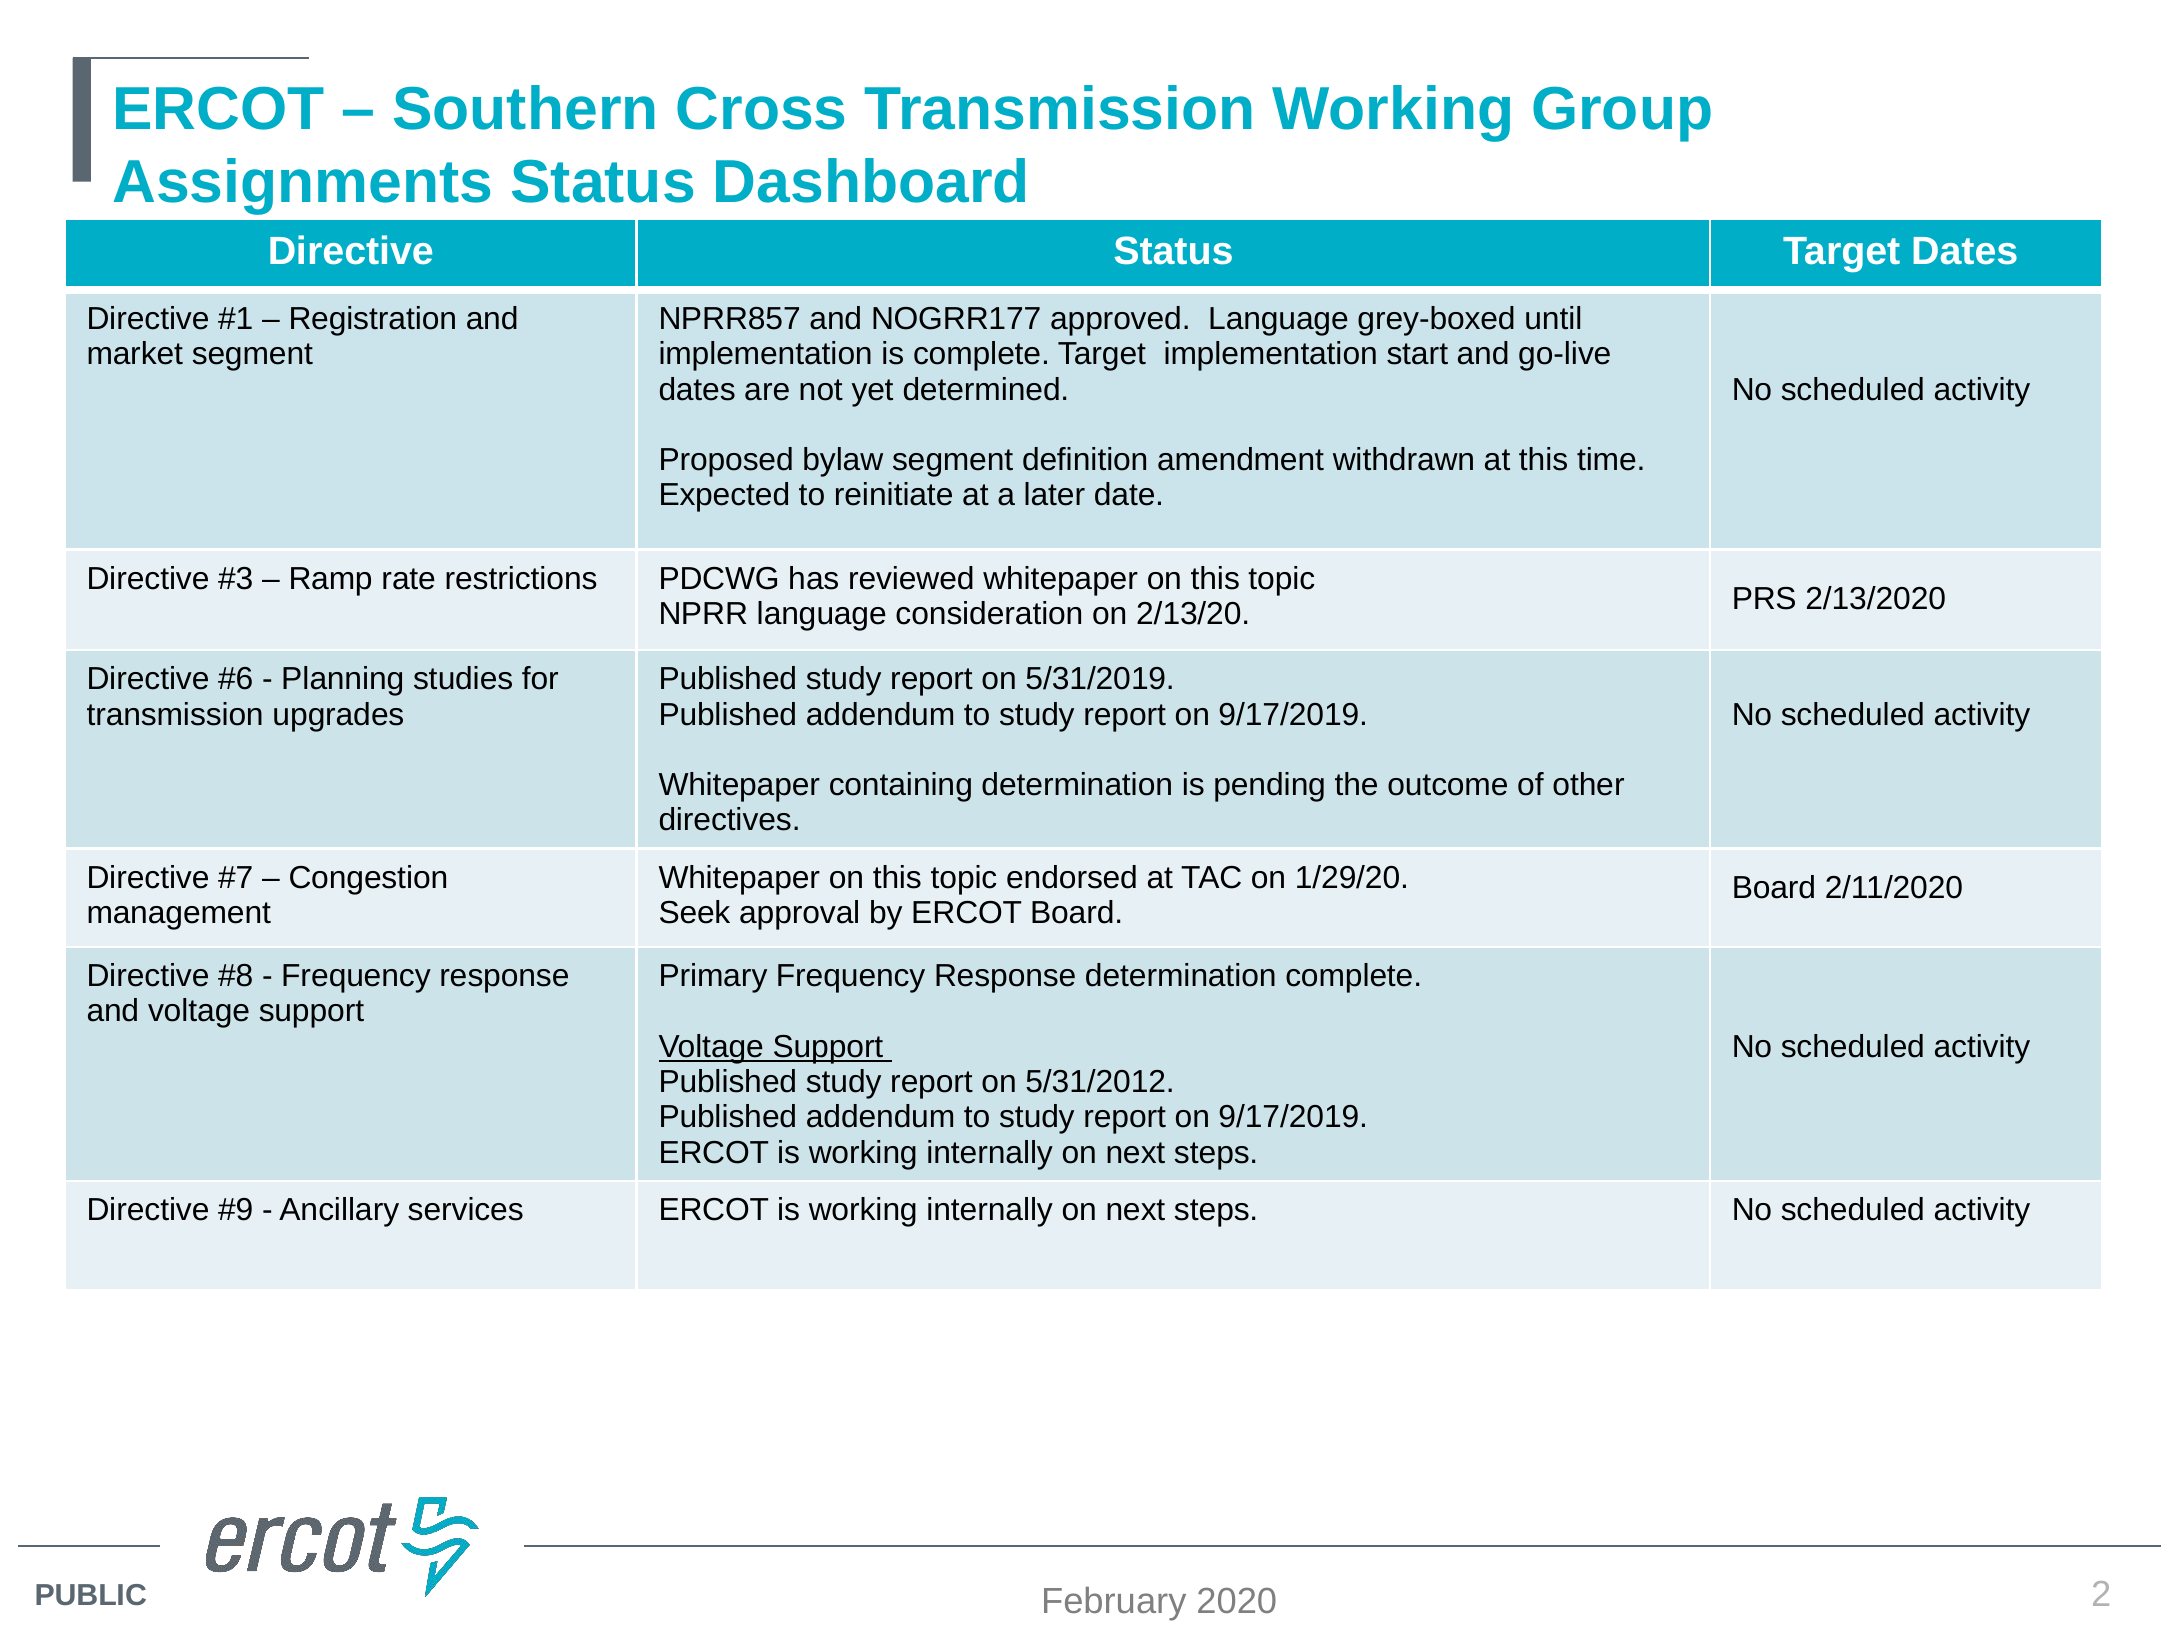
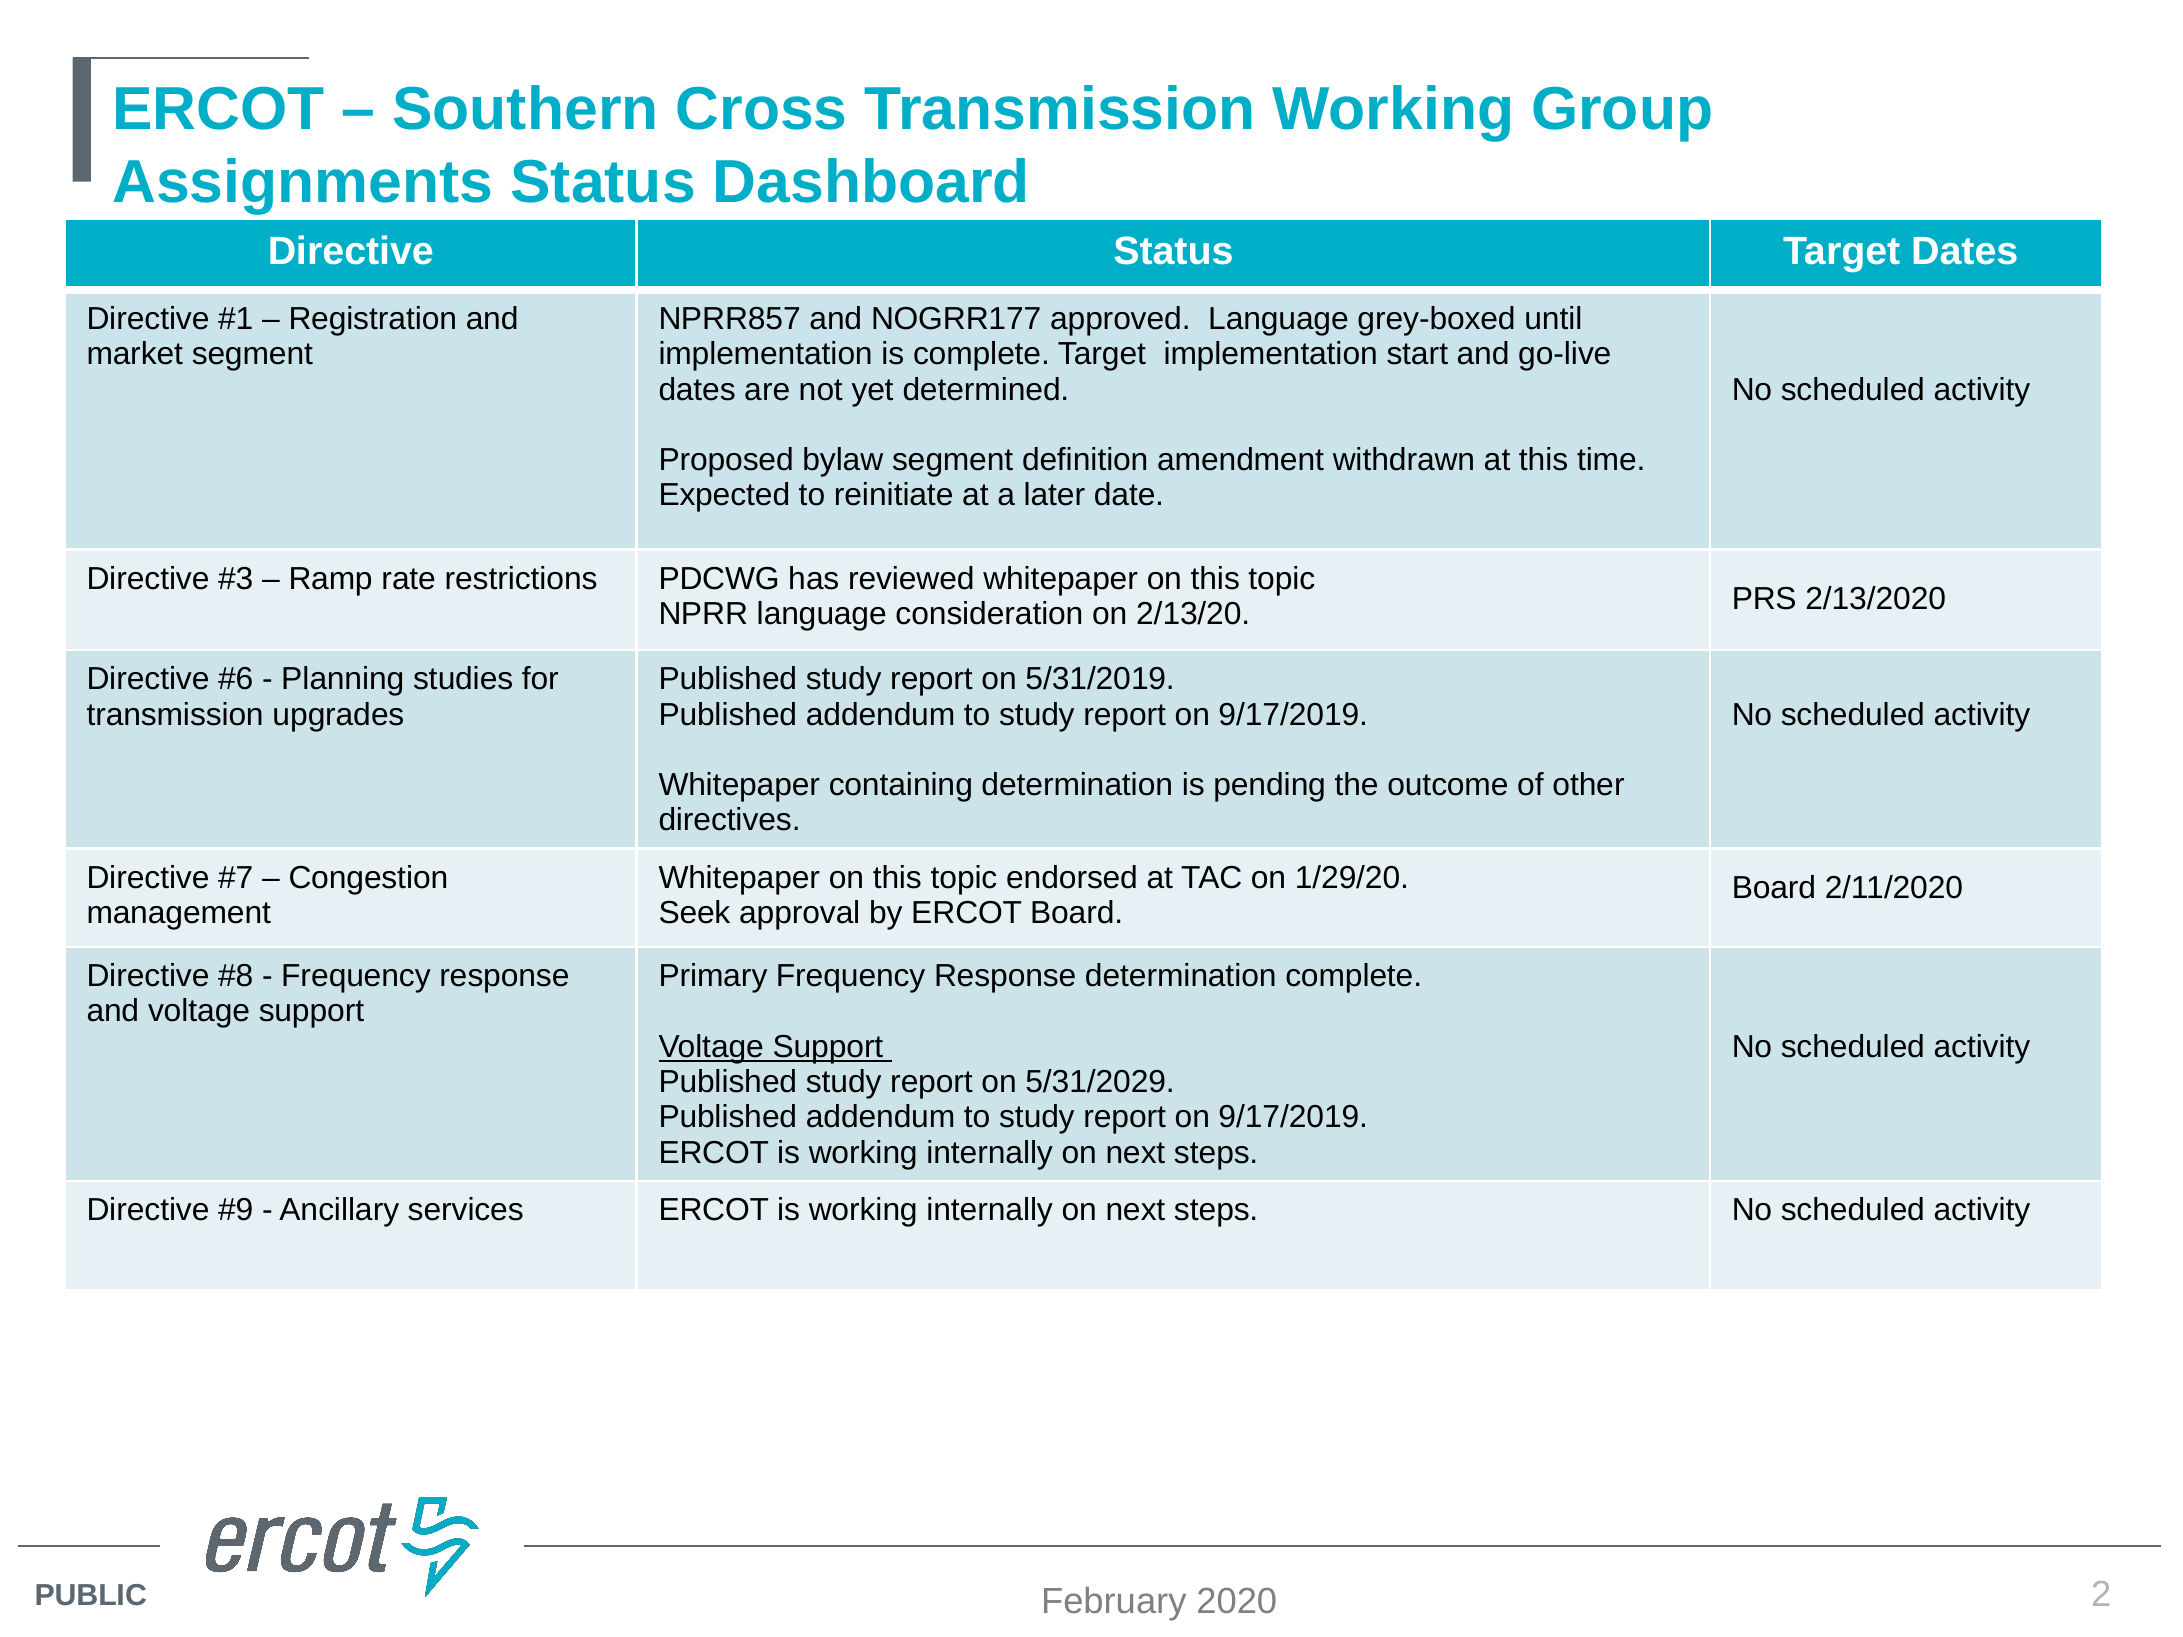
5/31/2012: 5/31/2012 -> 5/31/2029 (1100, 1082)
